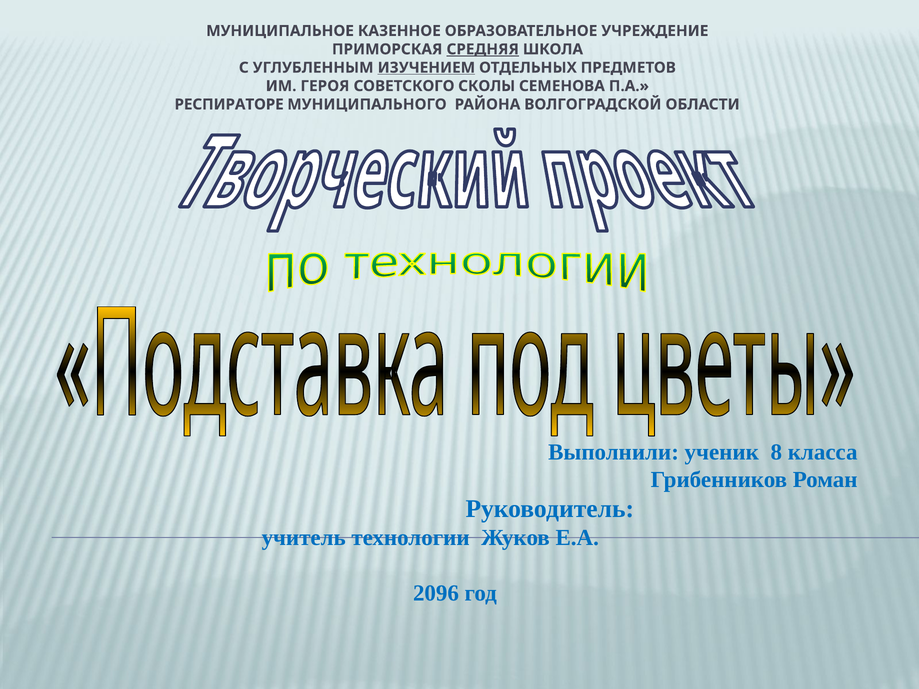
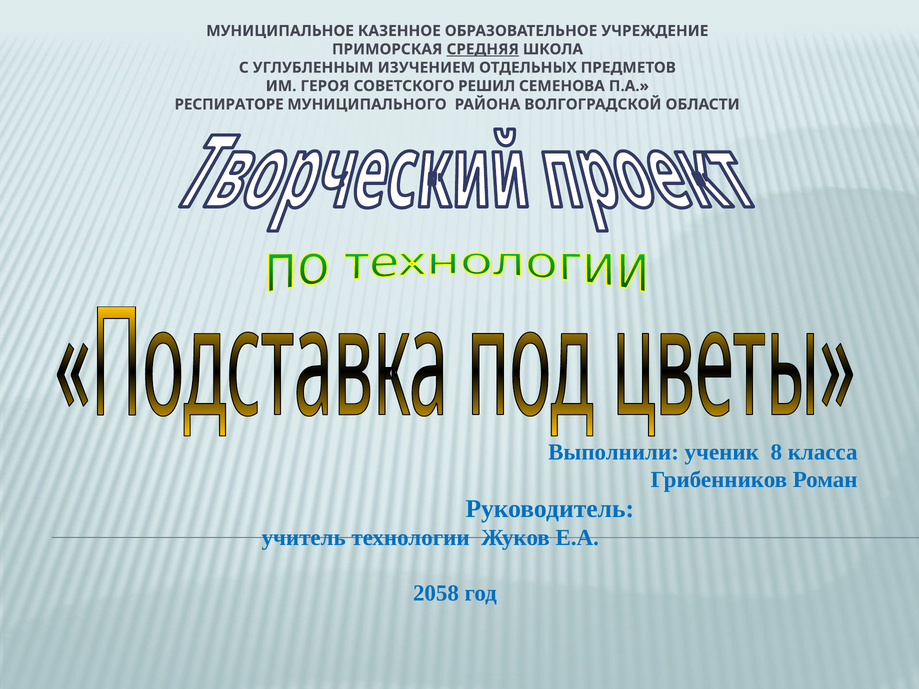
ИЗУЧЕНИЕМ underline: present -> none (426, 68)
СКОЛЫ: СКОЛЫ -> РЕШИЛ (487, 86)
2096: 2096 -> 2058 (436, 593)
